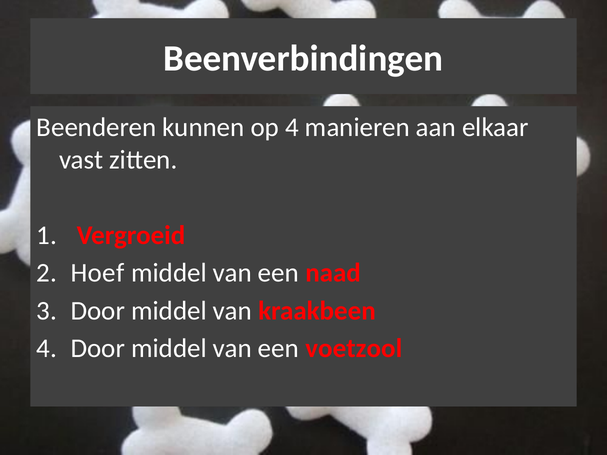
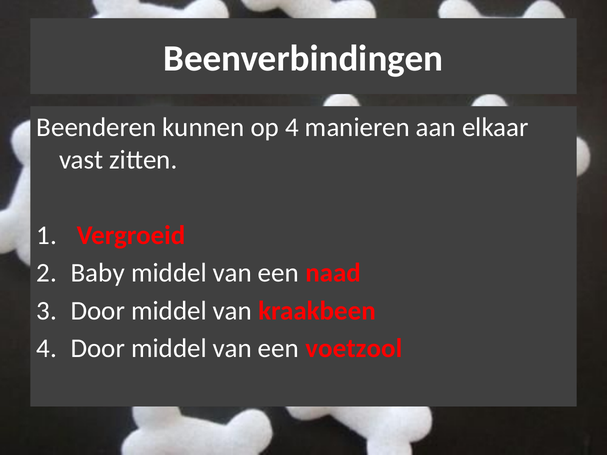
Hoef: Hoef -> Baby (98, 273)
